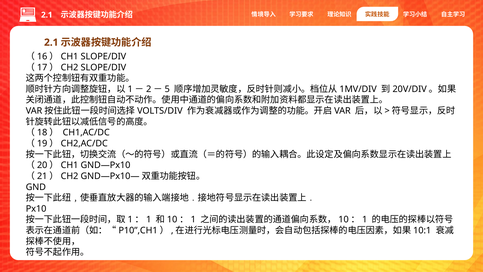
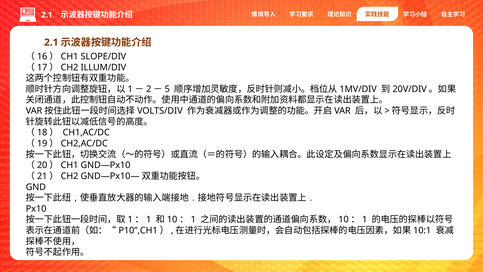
（17）CH2 SLOPE/DIV: SLOPE/DIV -> ILLUM/DIV (103, 67)
